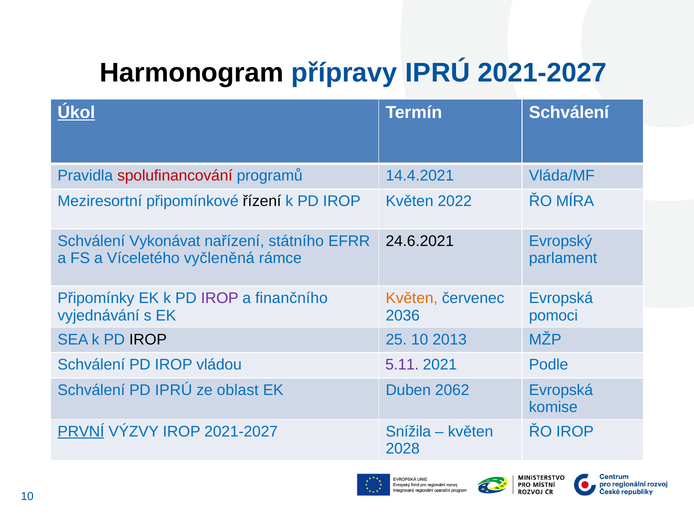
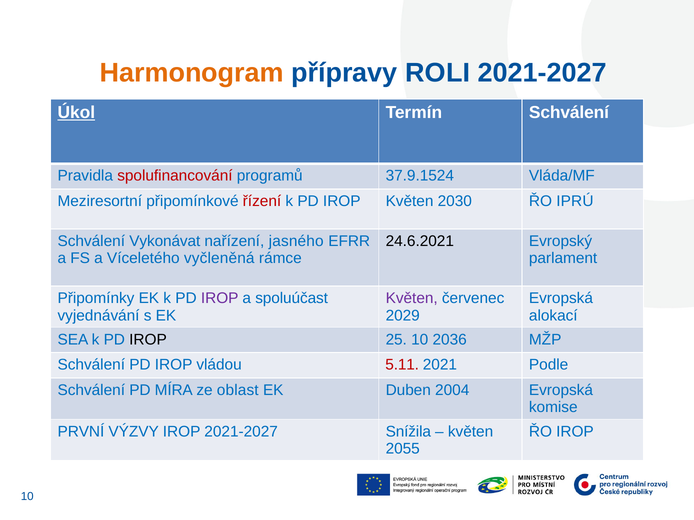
Harmonogram colour: black -> orange (192, 73)
přípravy IPRÚ: IPRÚ -> ROLI (438, 73)
14.4.2021: 14.4.2021 -> 37.9.1524 (420, 176)
řízení colour: black -> red (262, 201)
2022: 2022 -> 2030 (455, 201)
MÍRA: MÍRA -> IPRÚ (575, 201)
státního: státního -> jasného (296, 241)
finančního: finančního -> spoluúčast (292, 299)
Květen colour: orange -> purple (412, 299)
2036: 2036 -> 2029 (403, 316)
pomoci: pomoci -> alokací (553, 316)
2013: 2013 -> 2036 (450, 340)
5.11 colour: purple -> red (402, 365)
PD IPRÚ: IPRÚ -> MÍRA (174, 391)
2062: 2062 -> 2004 (452, 391)
PRVNÍ underline: present -> none (81, 432)
2028: 2028 -> 2055 (403, 449)
